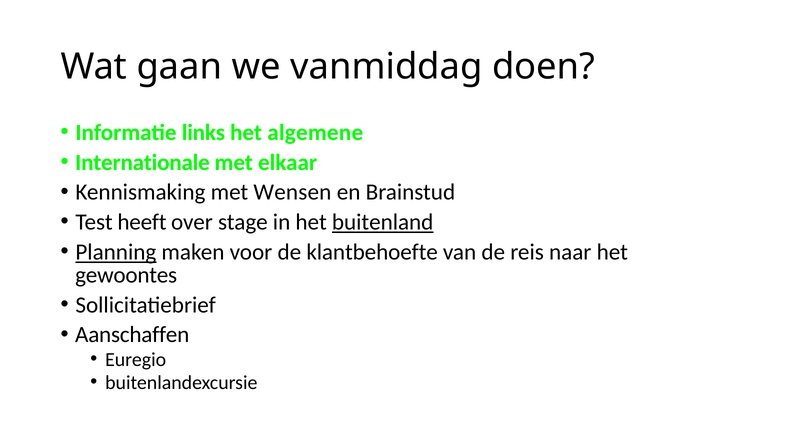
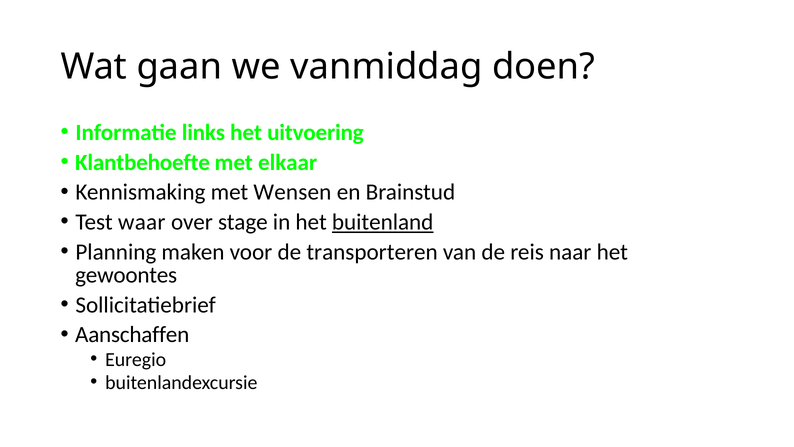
algemene: algemene -> uitvoering (315, 132)
Internationale: Internationale -> Klantbehoefte (143, 162)
heeft: heeft -> waar (142, 222)
Planning underline: present -> none (116, 252)
klantbehoefte: klantbehoefte -> transporteren (372, 252)
